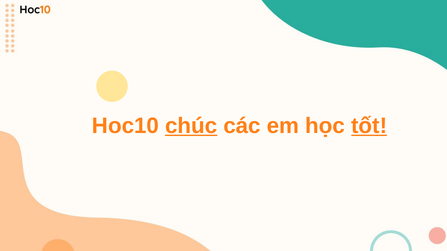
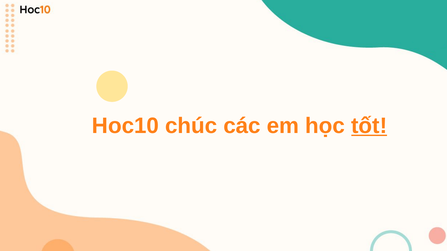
chúc underline: present -> none (191, 126)
